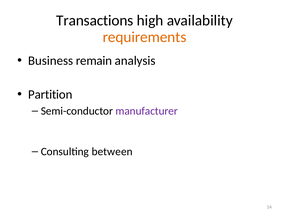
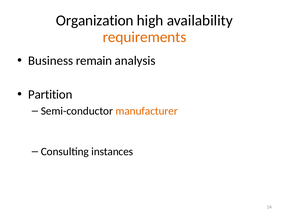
Transactions: Transactions -> Organization (95, 20)
manufacturer colour: purple -> orange (147, 111)
between: between -> instances (112, 151)
